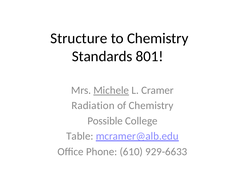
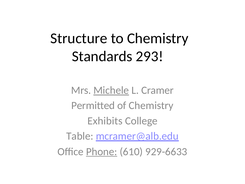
801: 801 -> 293 (150, 56)
Radiation: Radiation -> Permitted (93, 105)
Possible: Possible -> Exhibits (105, 121)
Phone underline: none -> present (102, 151)
